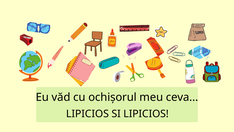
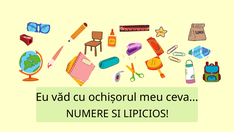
LIPICIOS: LIPICIOS -> NUMERE (87, 114)
